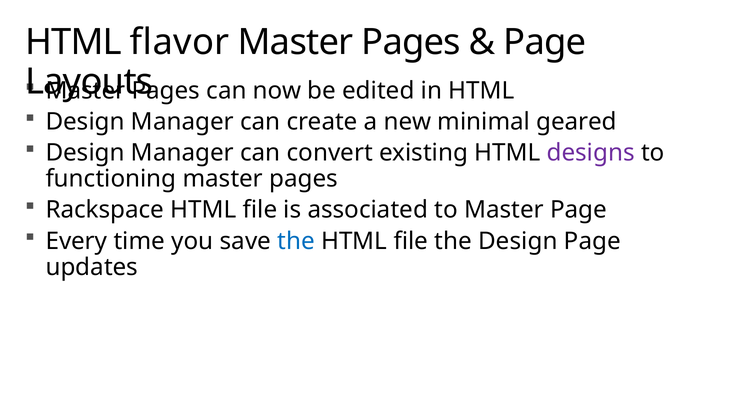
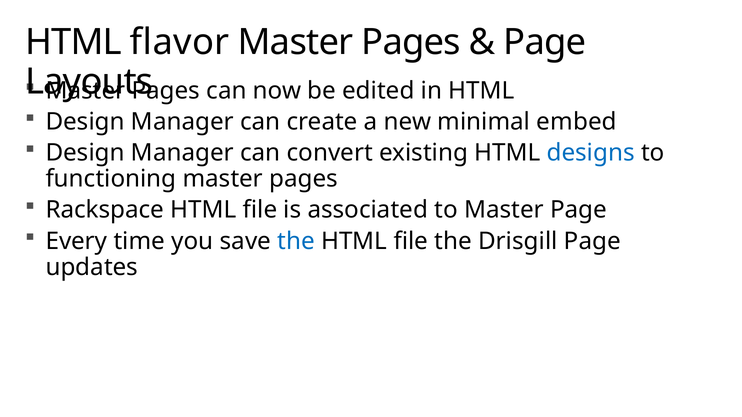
geared: geared -> embed (577, 122)
designs colour: purple -> blue (591, 153)
the Design: Design -> Drisgill (518, 241)
